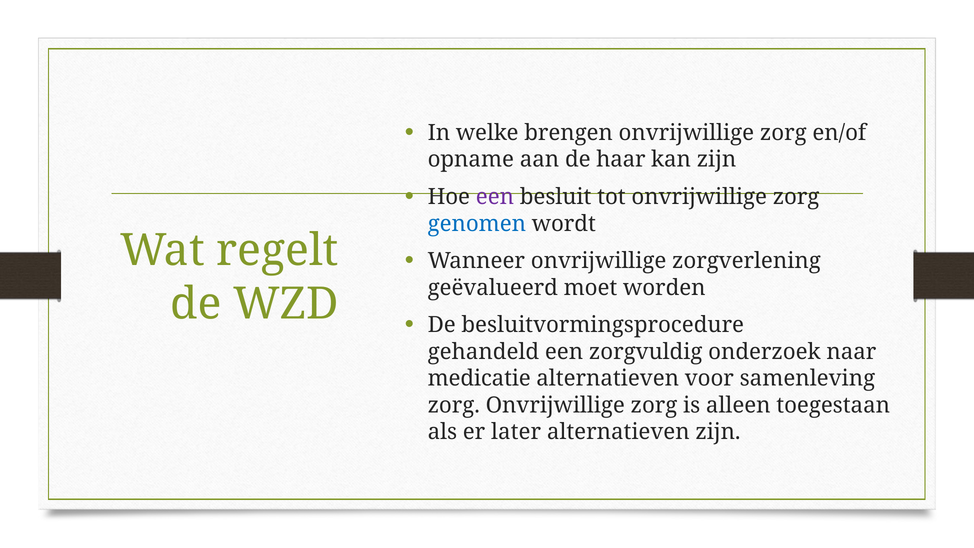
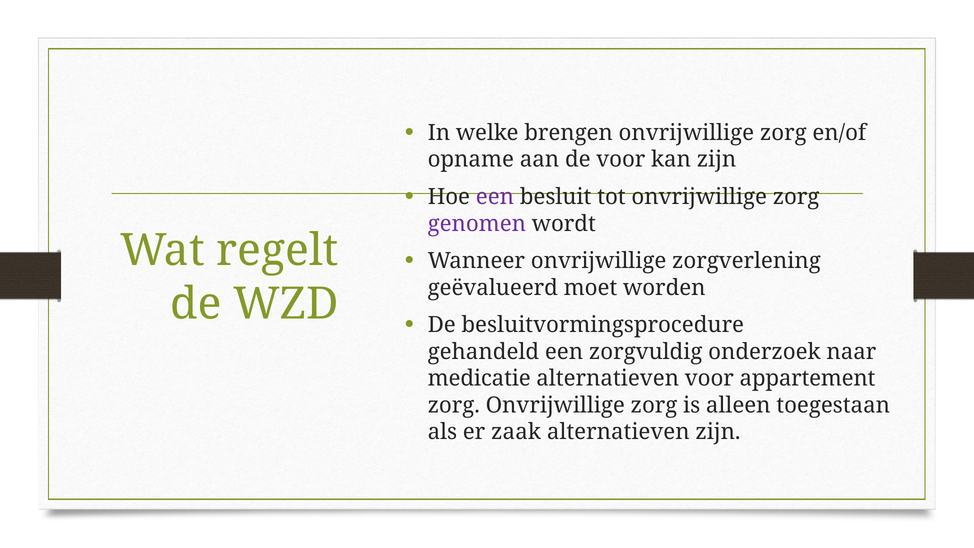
de haar: haar -> voor (621, 160)
genomen colour: blue -> purple (477, 224)
samenleving: samenleving -> appartement (808, 378)
later: later -> zaak (516, 432)
